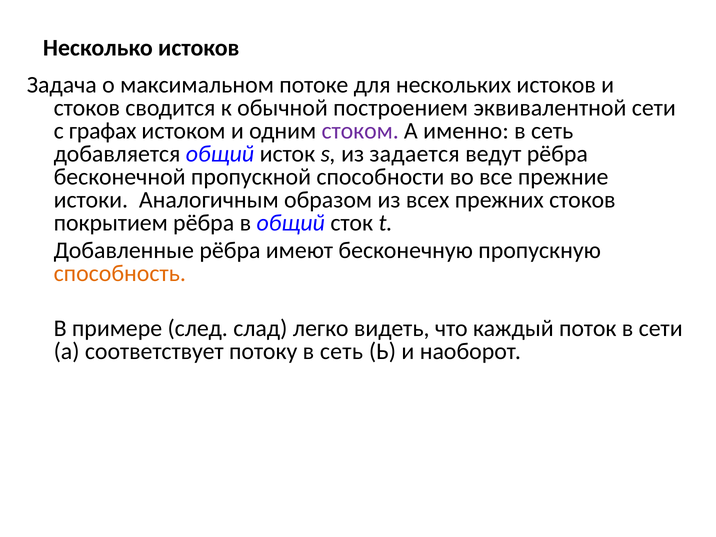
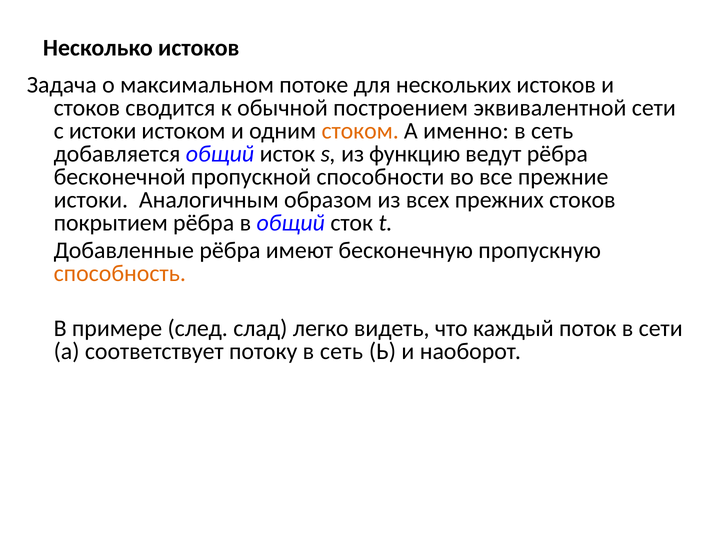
с графах: графах -> истоки (103, 131)
стоком colour: purple -> orange (360, 131)
задается: задается -> функцию (415, 154)
